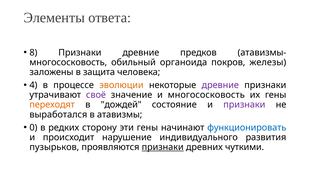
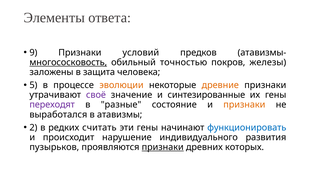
8: 8 -> 9 (33, 52)
Признаки древние: древние -> условий (141, 52)
многососковость underline: none -> present (68, 62)
органоида: органоида -> точностью (184, 62)
4: 4 -> 5 (33, 85)
древние colour: purple -> orange (220, 85)
и многососковость: многососковость -> синтезированные (206, 95)
переходят colour: orange -> purple (52, 104)
дождей: дождей -> разные (121, 104)
признаки colour: purple -> orange (244, 104)
0: 0 -> 2 (33, 127)
сторону: сторону -> считать (99, 127)
чуткими: чуткими -> которых (245, 147)
